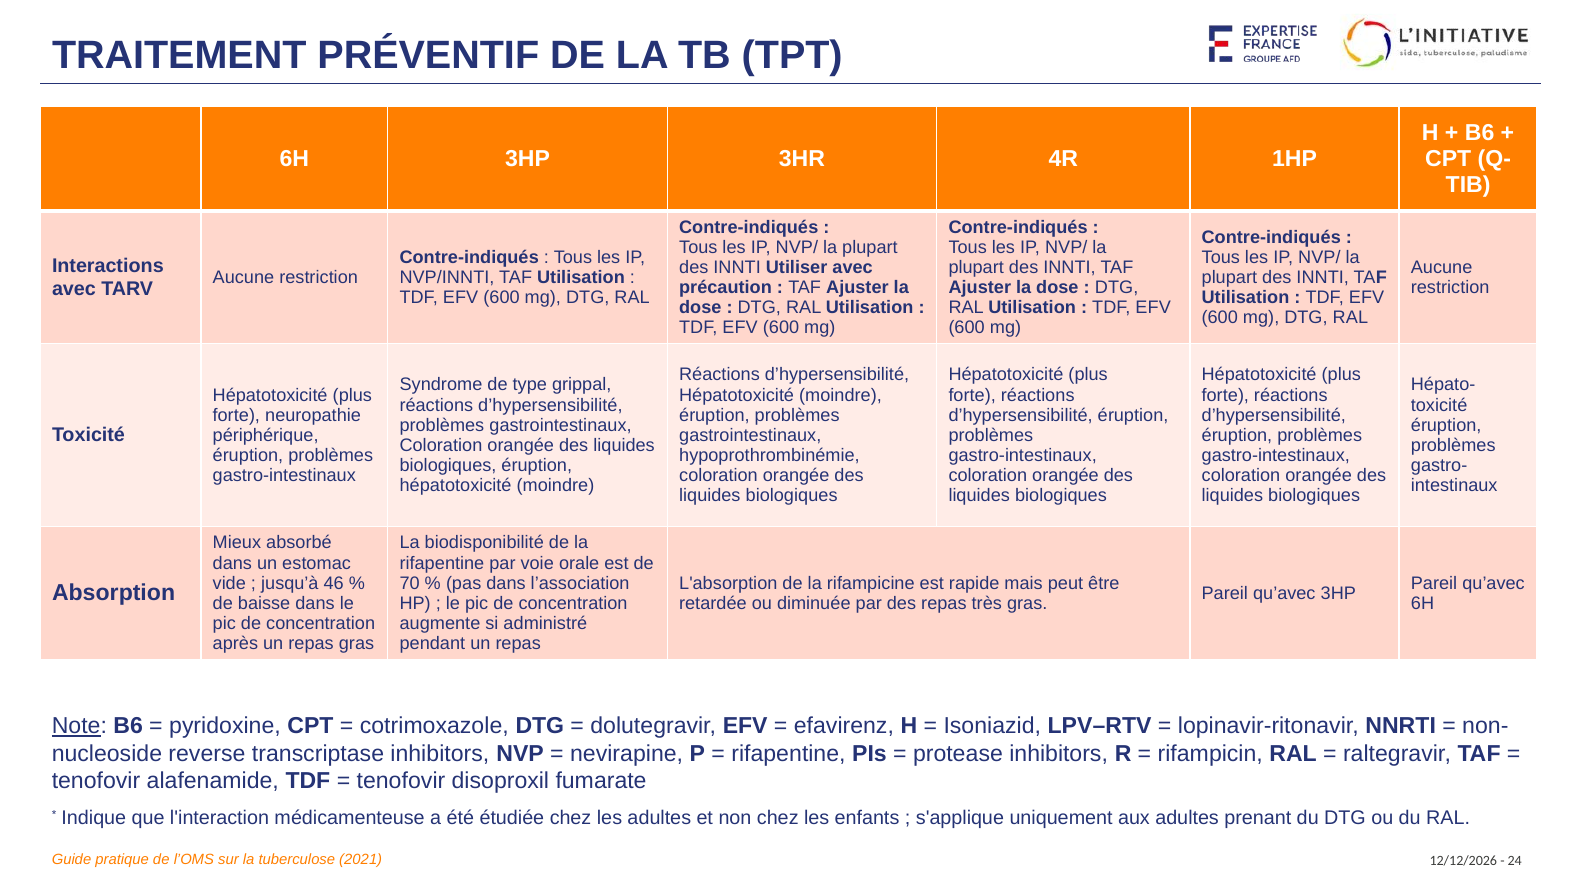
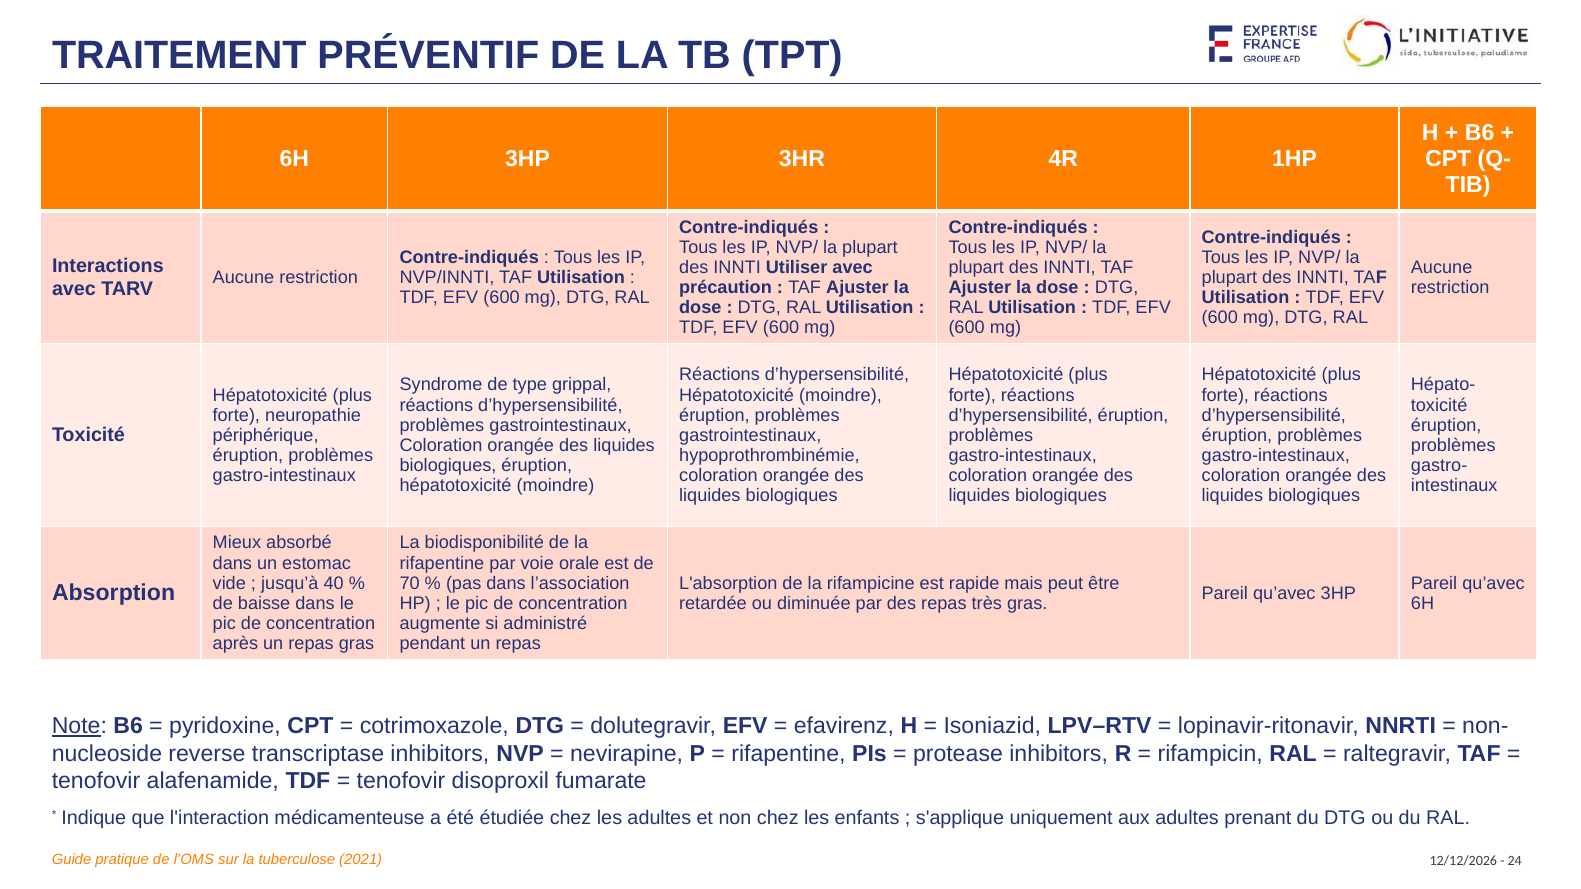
46: 46 -> 40 (334, 583)
